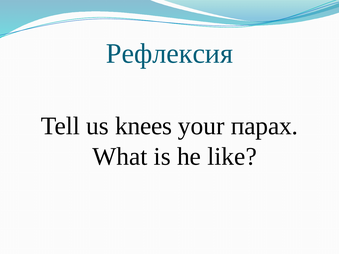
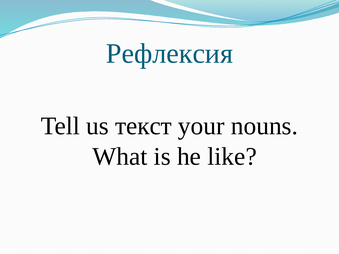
knees: knees -> текст (143, 126)
парах: парах -> nouns (264, 126)
